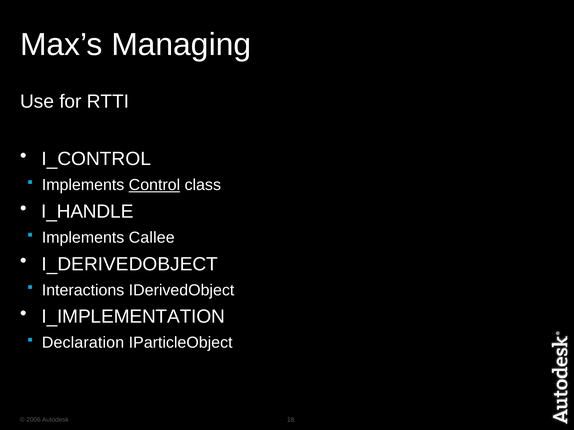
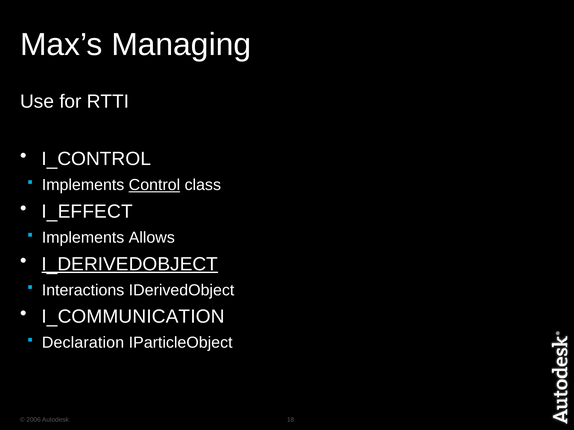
I_HANDLE: I_HANDLE -> I_EFFECT (87, 212)
Callee: Callee -> Allows (152, 238)
I_DERIVEDOBJECT underline: none -> present (130, 264)
I_IMPLEMENTATION: I_IMPLEMENTATION -> I_COMMUNICATION (133, 317)
